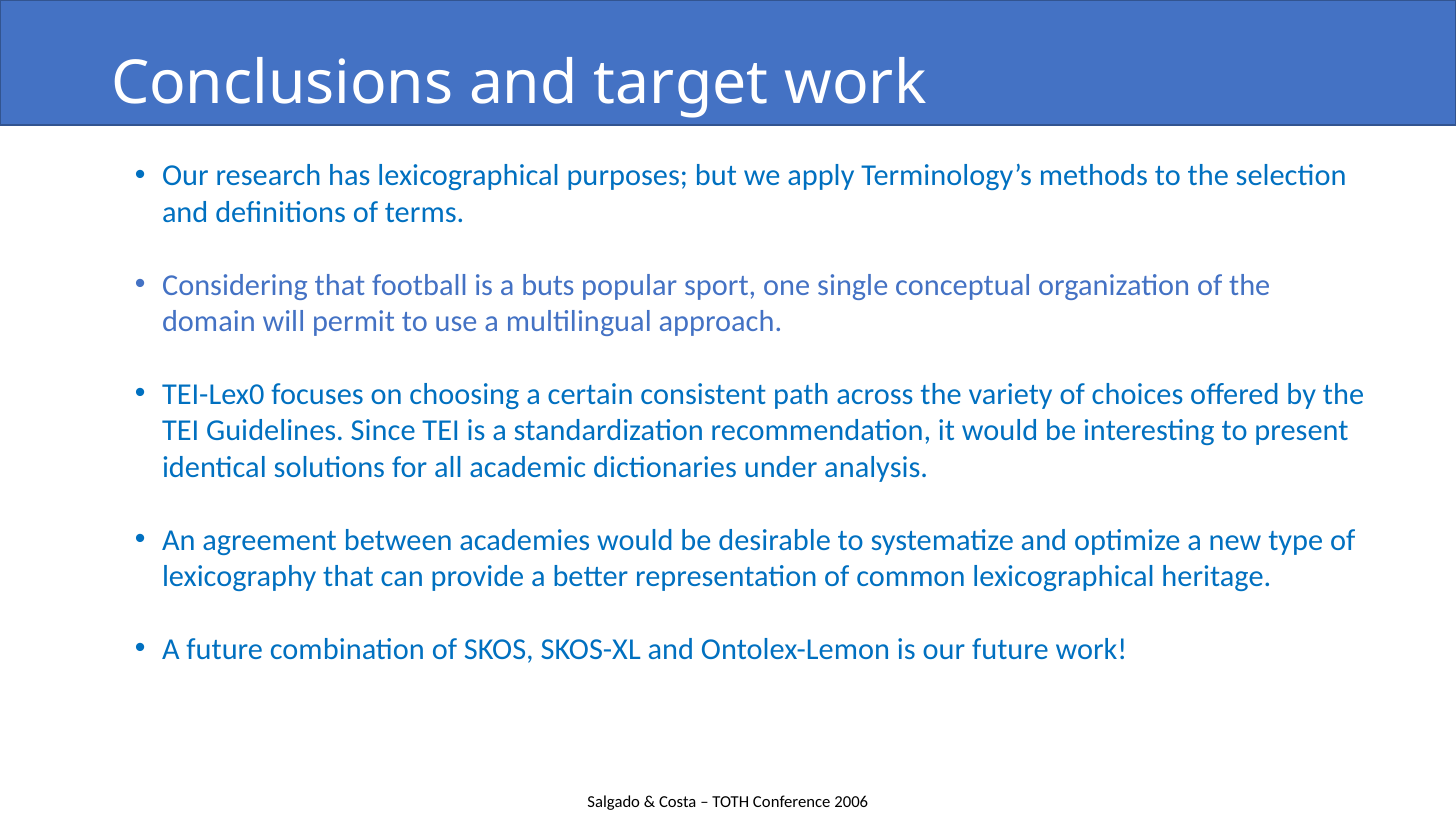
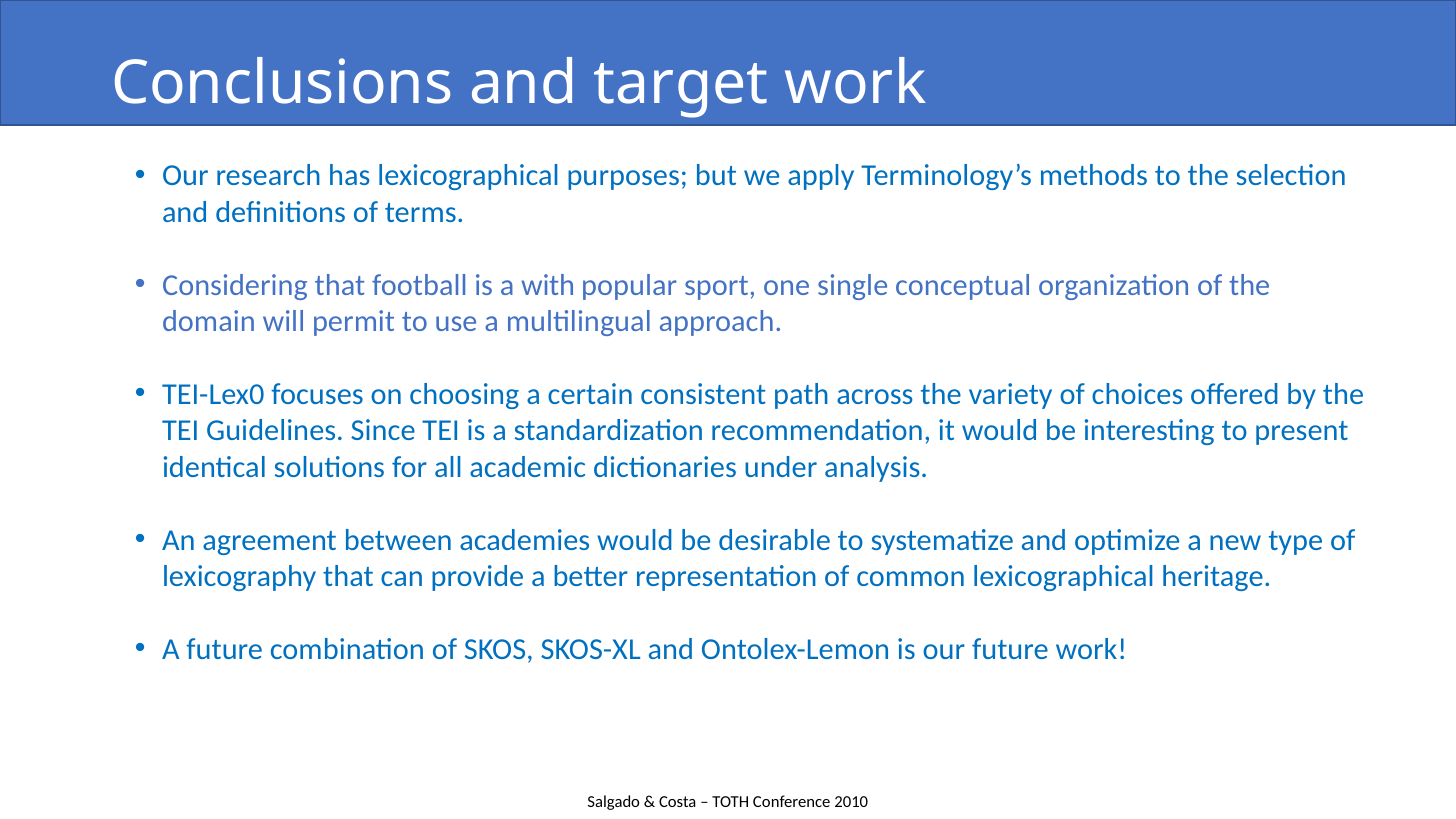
buts: buts -> with (548, 285)
2006: 2006 -> 2010 (851, 802)
